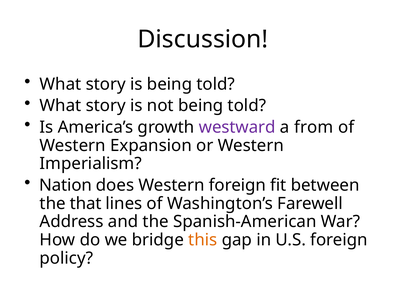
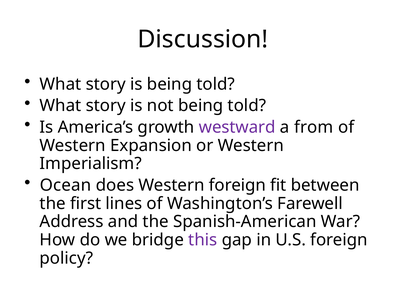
Nation: Nation -> Ocean (65, 185)
that: that -> first (86, 204)
this colour: orange -> purple (203, 240)
